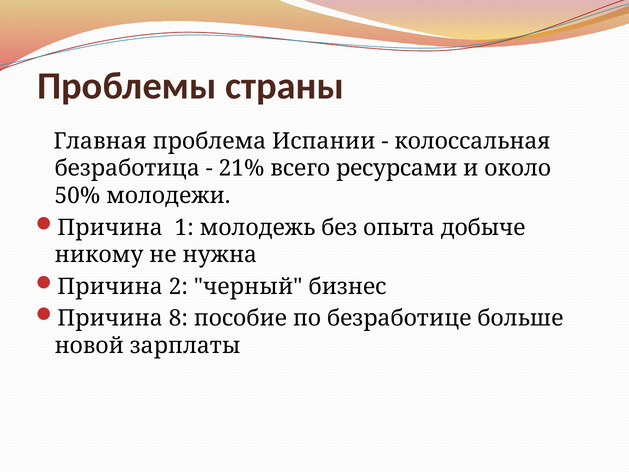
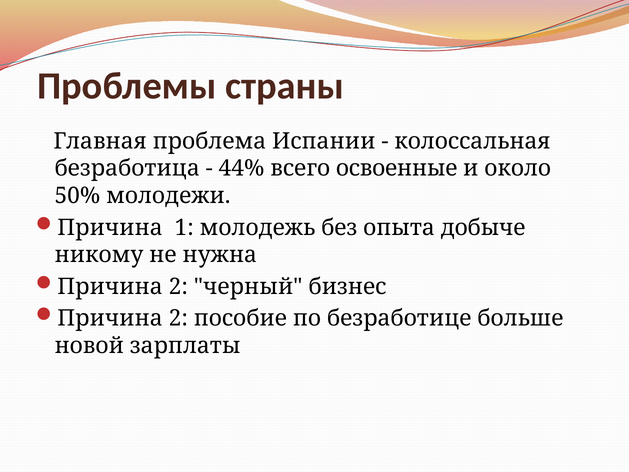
21%: 21% -> 44% (242, 168)
ресурсами: ресурсами -> освоенные (397, 168)
8: 8 -> 2 (178, 318)
